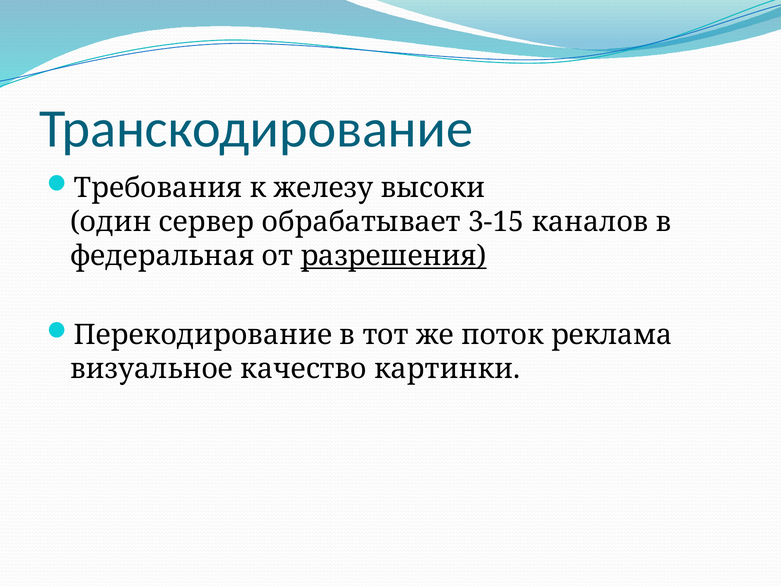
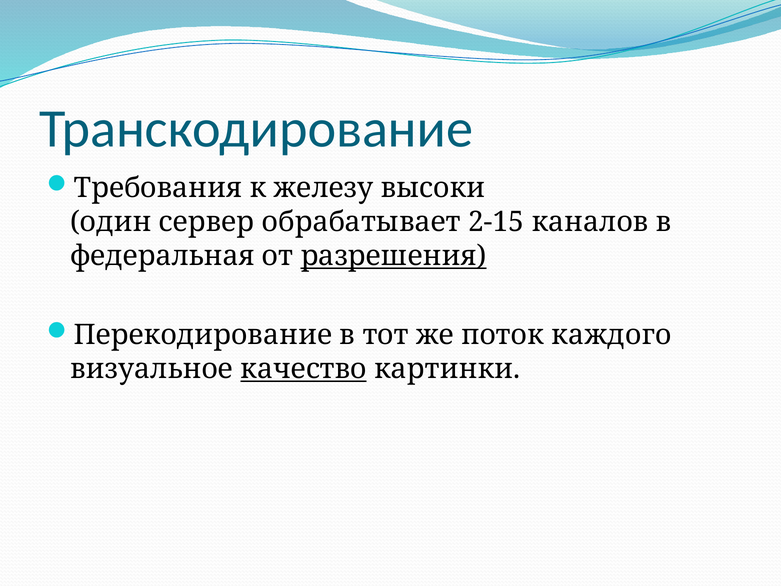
3-15: 3-15 -> 2-15 (496, 222)
реклама: реклама -> каждого (611, 335)
качество underline: none -> present (304, 369)
